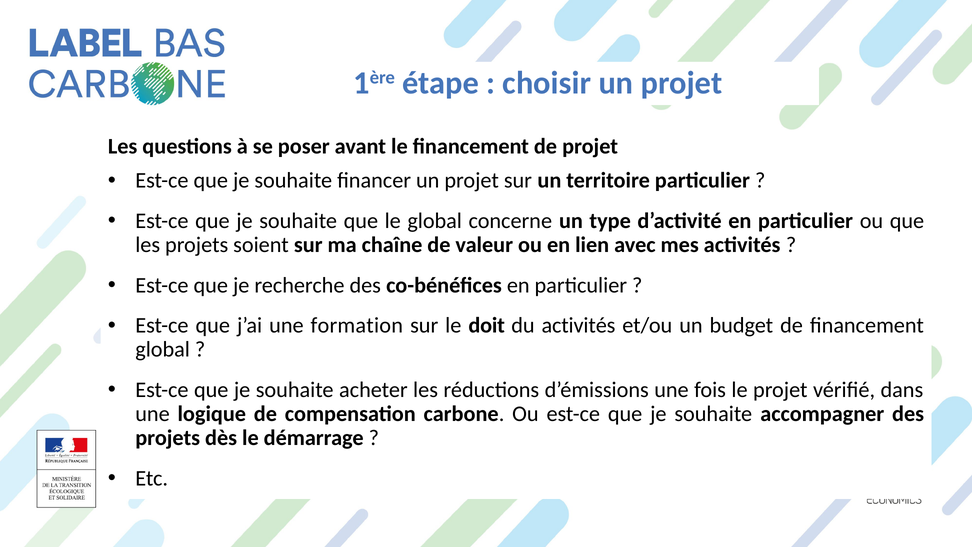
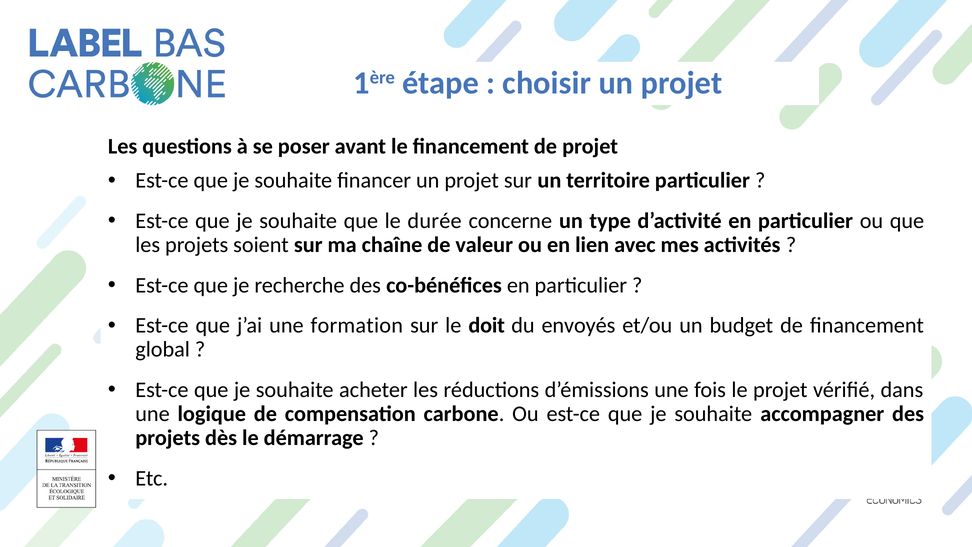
le global: global -> durée (435, 221)
du activités: activités -> envoyés (578, 325)
